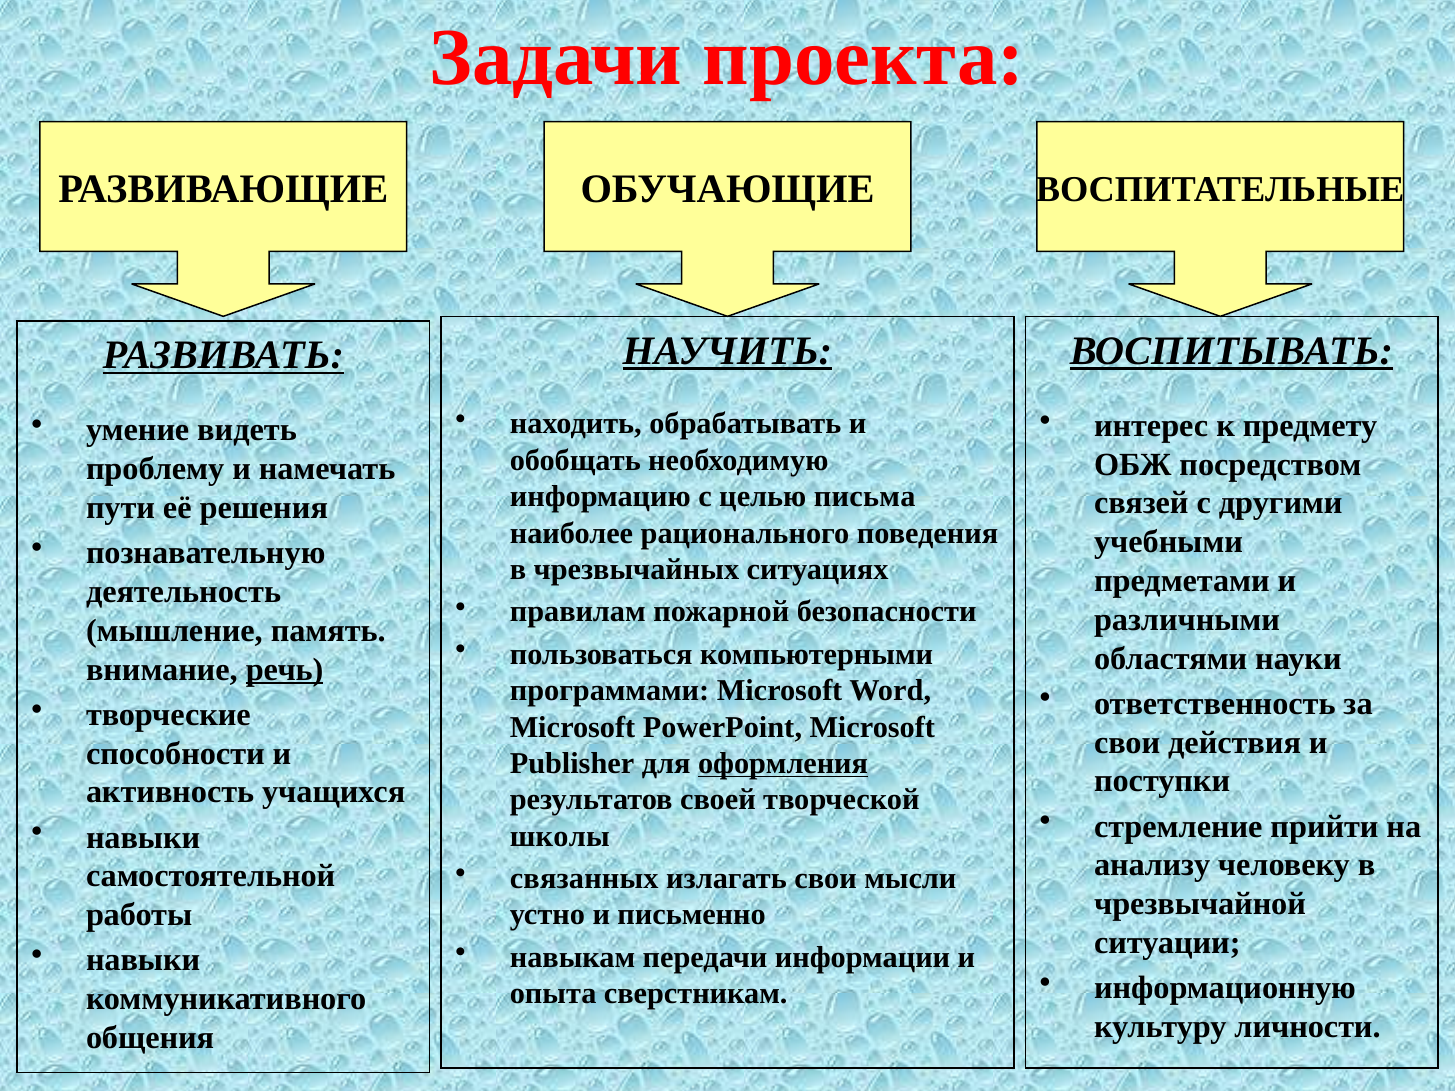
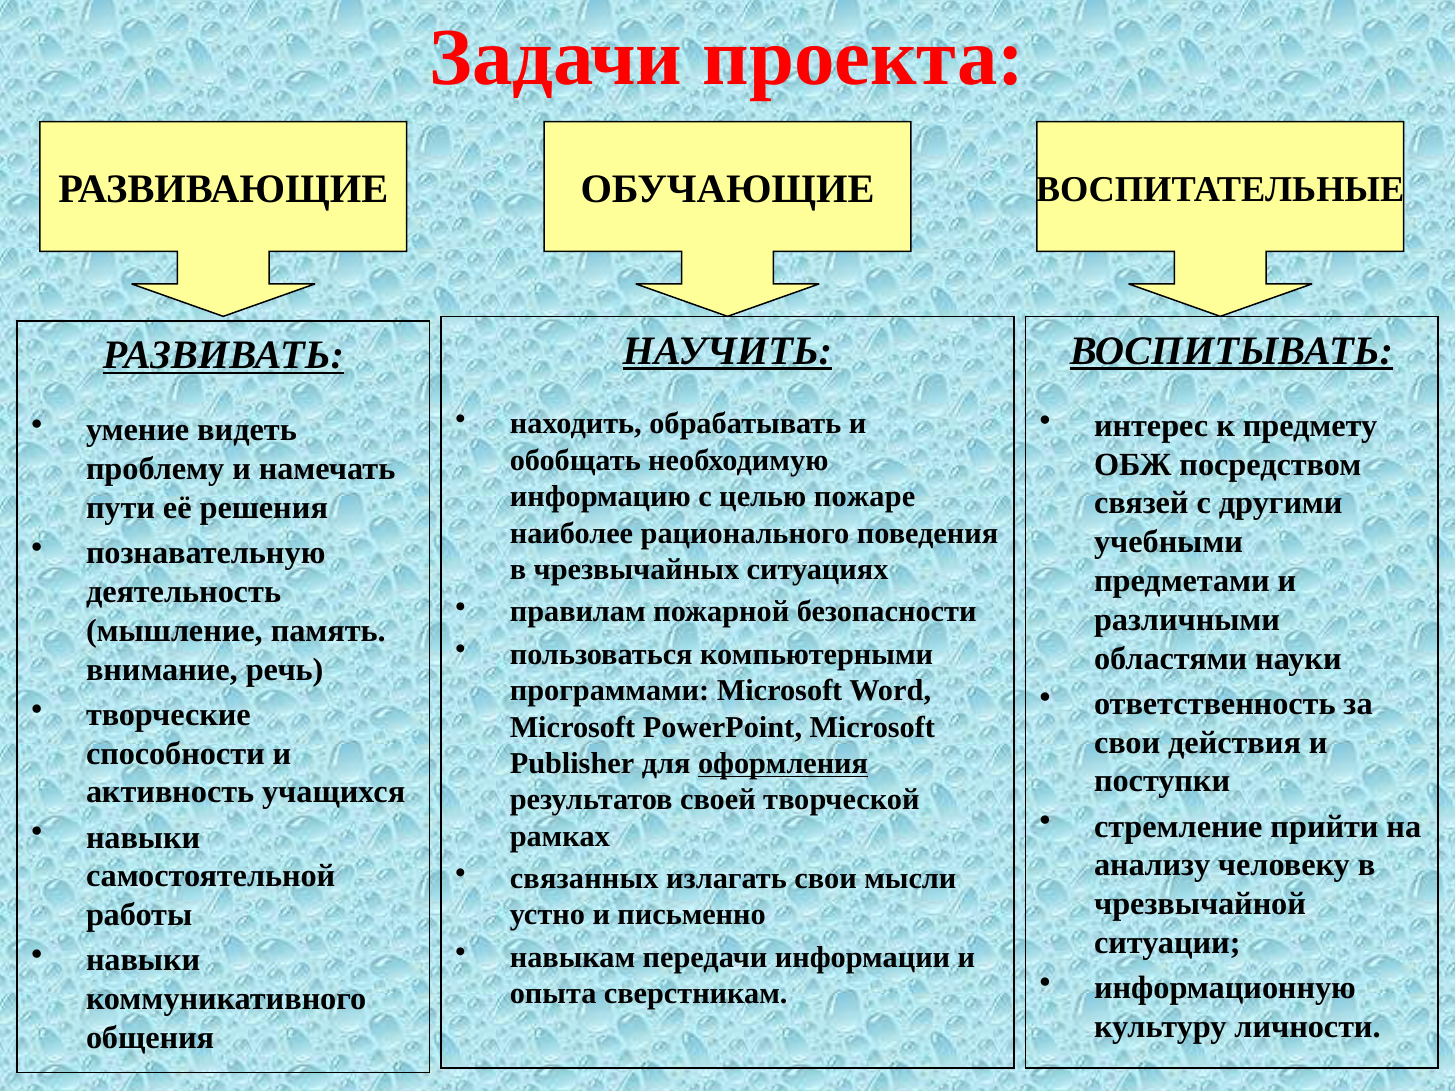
письма: письма -> пожаре (865, 497)
речь underline: present -> none (285, 670)
школы: школы -> рамках (560, 836)
